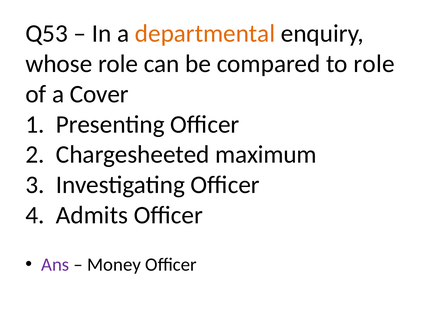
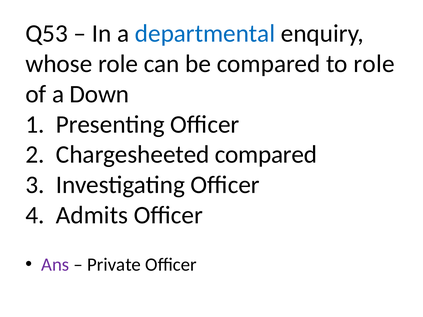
departmental colour: orange -> blue (205, 34)
Cover: Cover -> Down (99, 94)
Chargesheeted maximum: maximum -> compared (266, 155)
Money: Money -> Private (114, 265)
